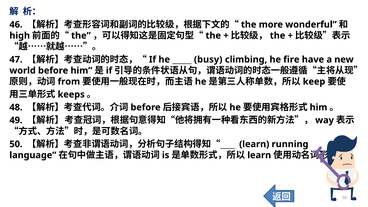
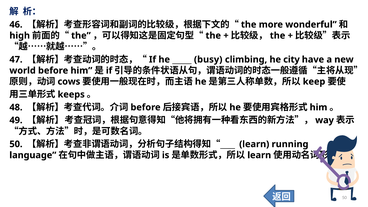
fire: fire -> city (291, 59)
from: from -> cows (69, 82)
